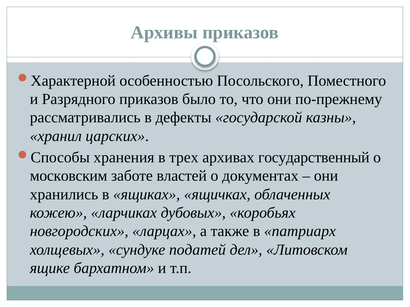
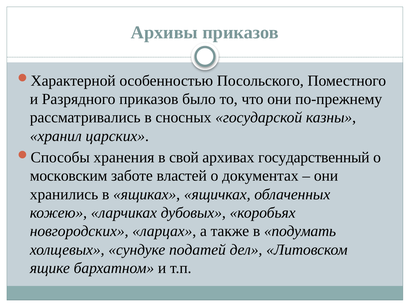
дефекты: дефекты -> сносных (183, 118)
трех: трех -> свой (184, 158)
патриарх: патриарх -> подумать (300, 232)
